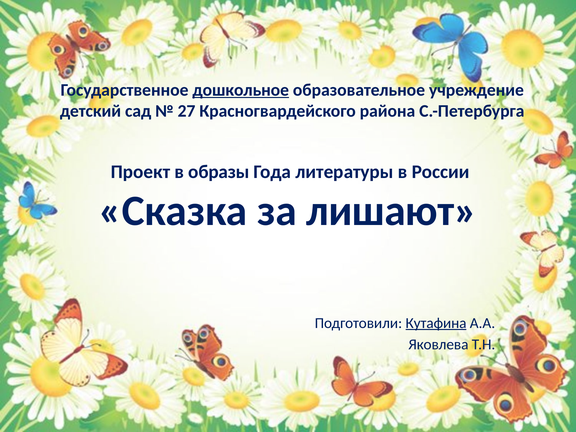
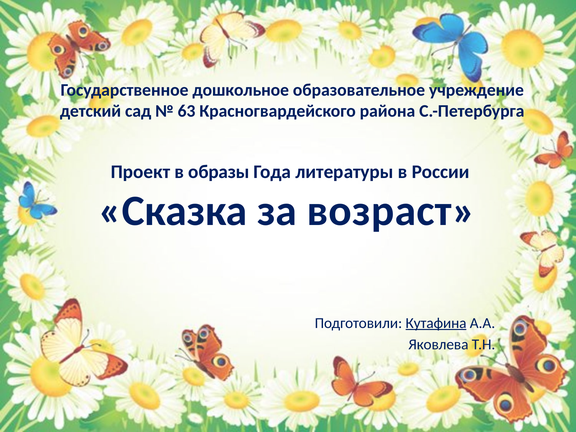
дошкольное underline: present -> none (241, 90)
27: 27 -> 63 (186, 111)
лишают: лишают -> возраст (391, 211)
